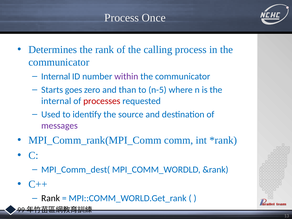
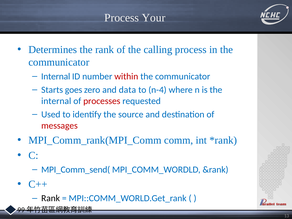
Once: Once -> Your (154, 18)
within colour: purple -> red (126, 76)
than: than -> data (127, 90)
n-5: n-5 -> n-4 (157, 90)
messages colour: purple -> red (59, 126)
MPI_Comm_dest(: MPI_Comm_dest( -> MPI_Comm_send( (76, 170)
